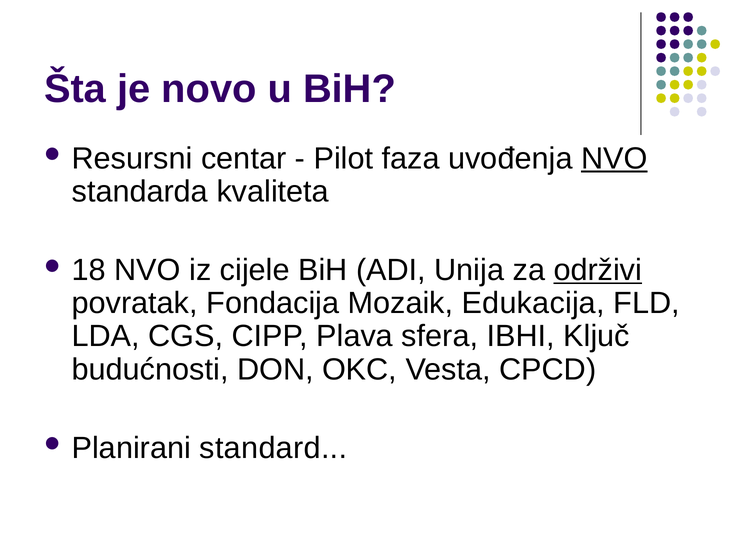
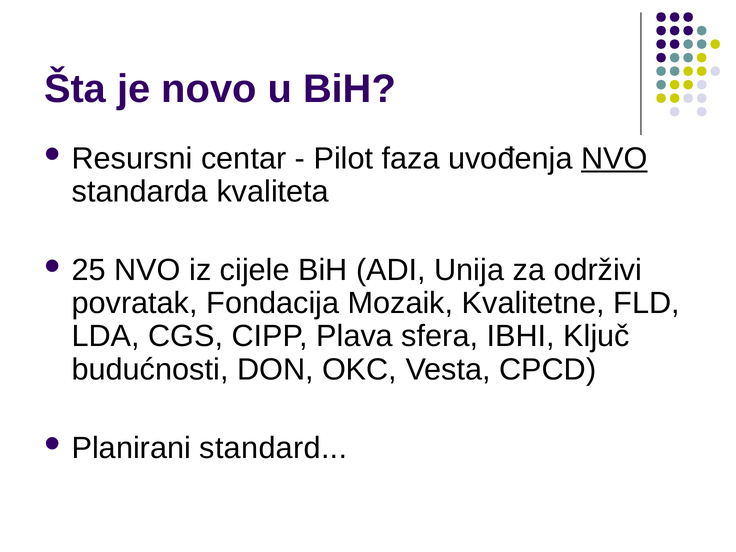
18: 18 -> 25 (89, 270)
održivi underline: present -> none (598, 270)
Edukacija: Edukacija -> Kvalitetne (533, 303)
